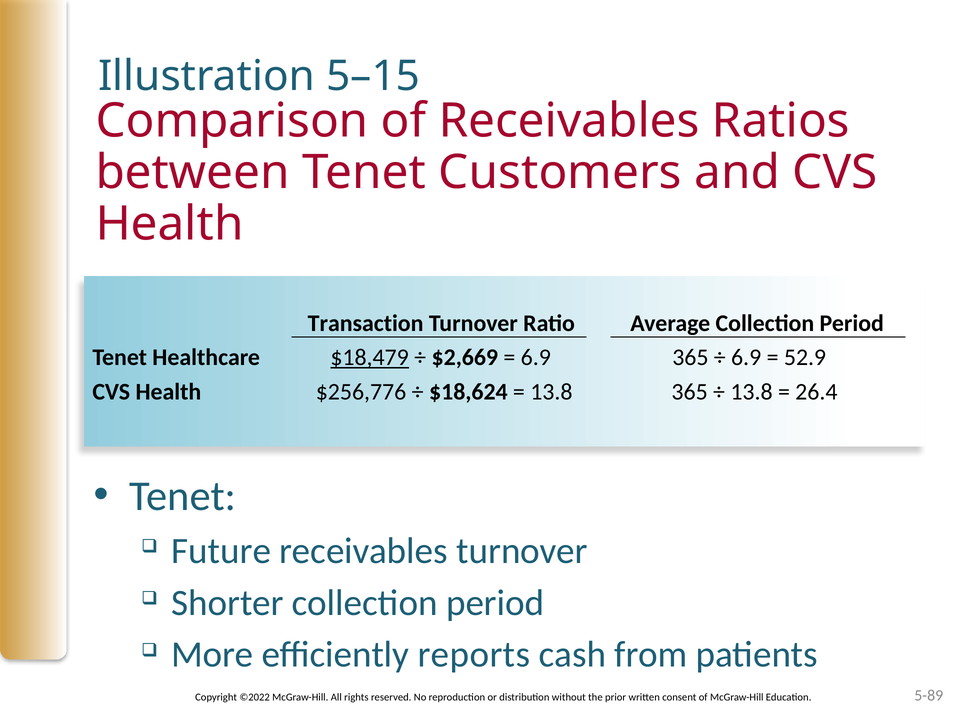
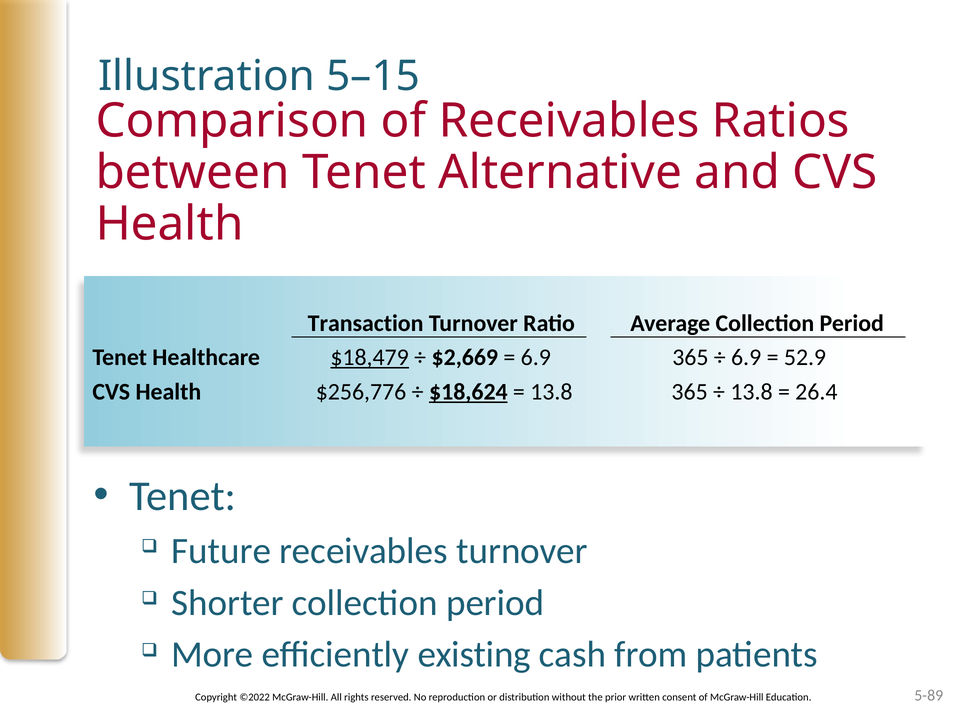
Customers: Customers -> Alternative (560, 173)
$18,624 underline: none -> present (468, 392)
reports: reports -> existing (474, 655)
